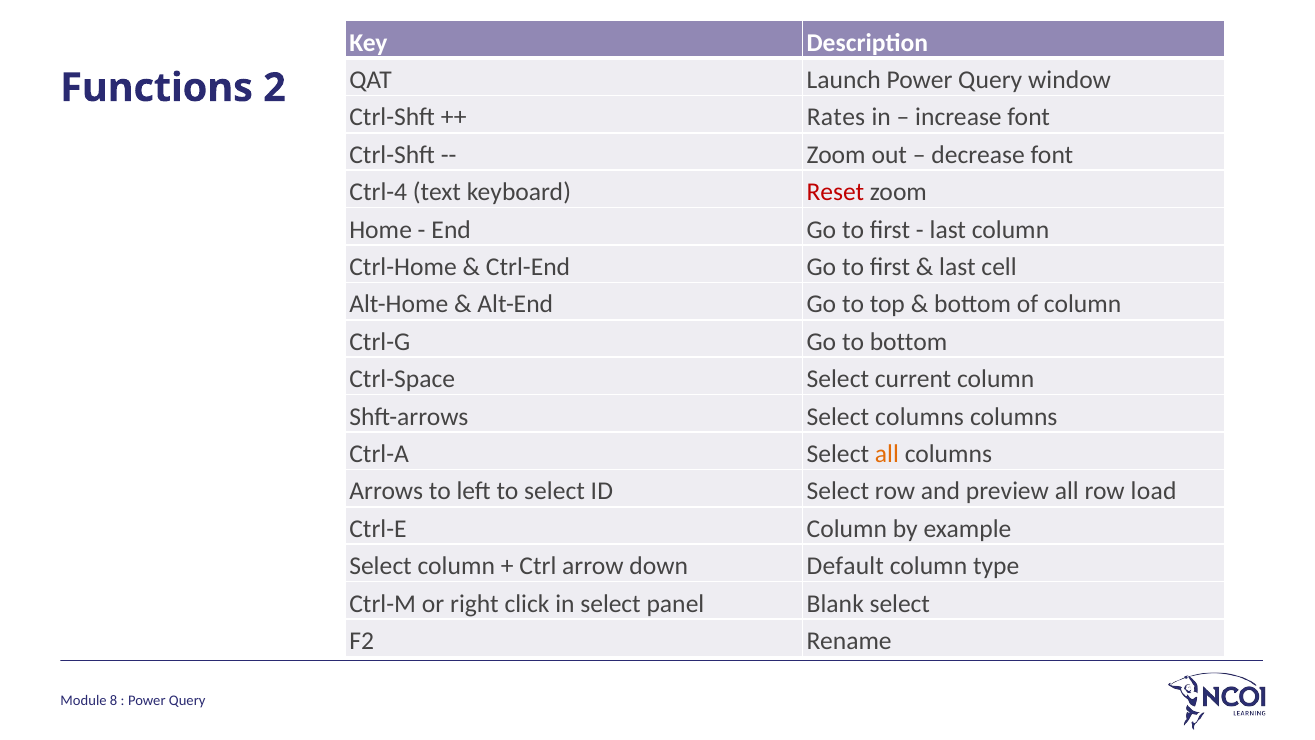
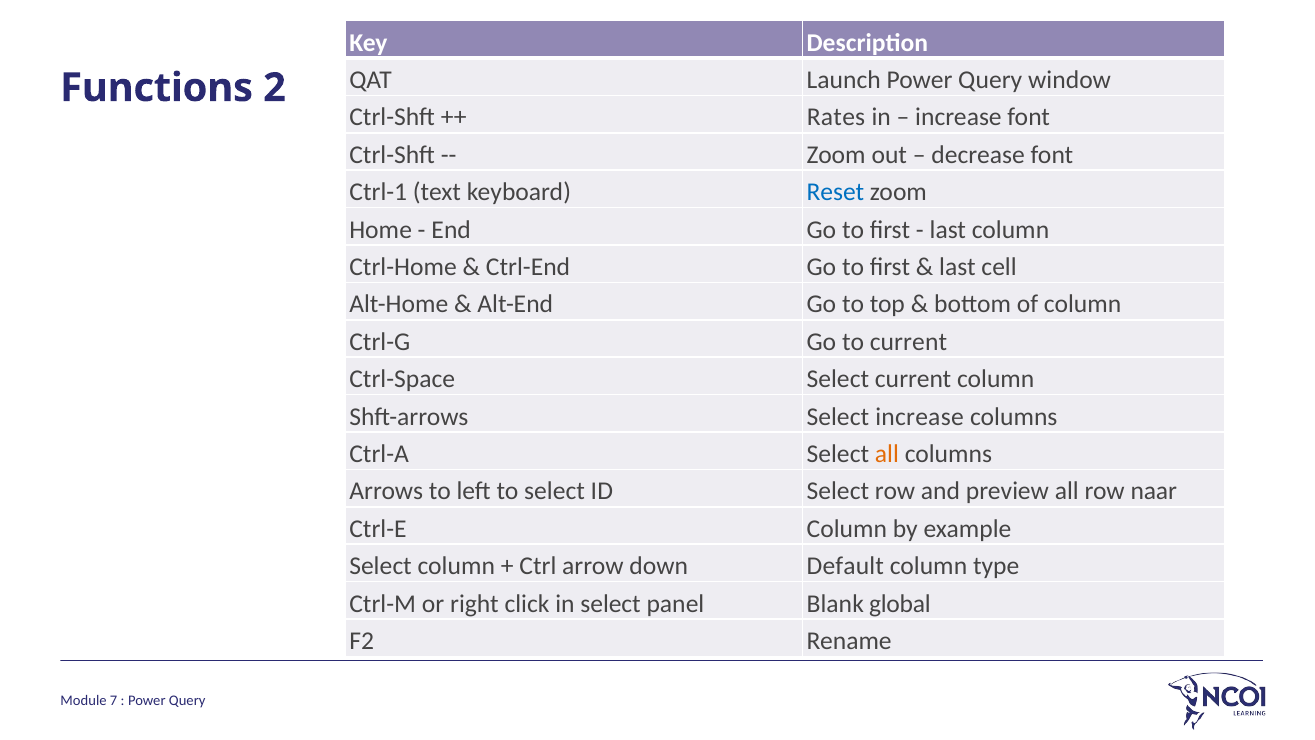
Ctrl-4: Ctrl-4 -> Ctrl-1 (378, 192)
Reset colour: red -> blue (835, 192)
to bottom: bottom -> current (908, 342)
Select columns: columns -> increase (920, 417)
load: load -> naar (1154, 491)
Blank select: select -> global (900, 603)
8: 8 -> 7 (114, 700)
